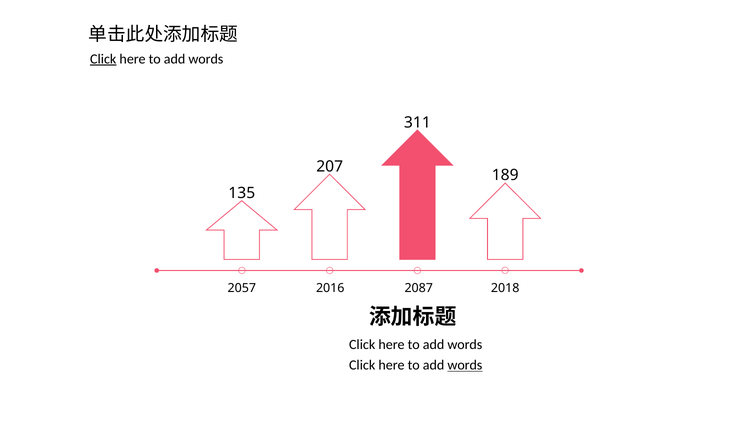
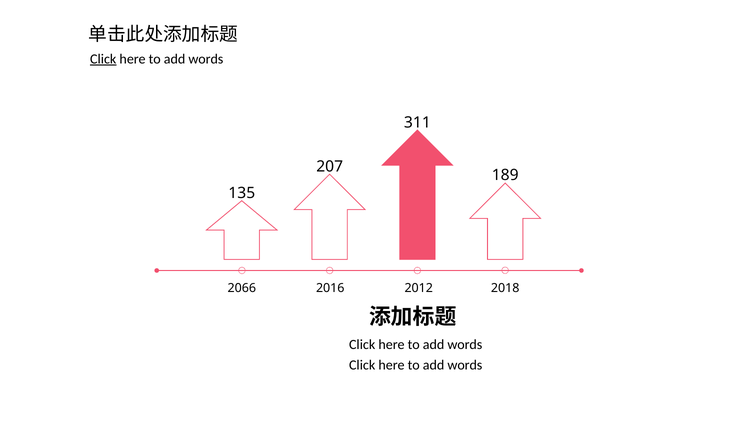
2057: 2057 -> 2066 (242, 288)
2087: 2087 -> 2012 (419, 288)
words underline: present -> none (465, 366)
